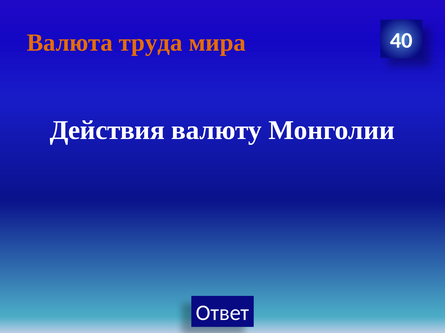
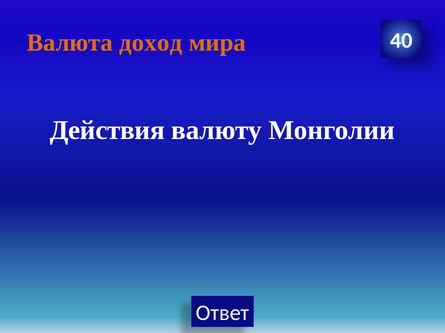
труда: труда -> доход (151, 43)
